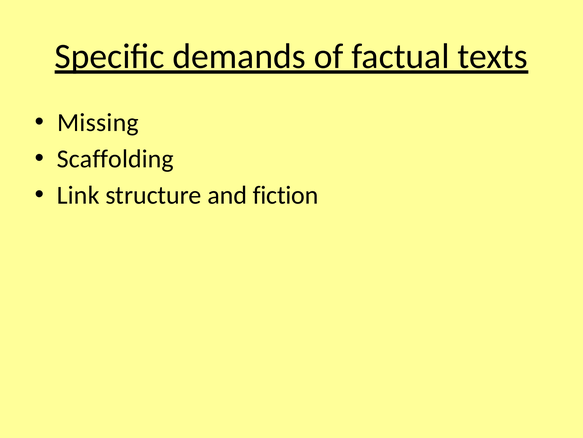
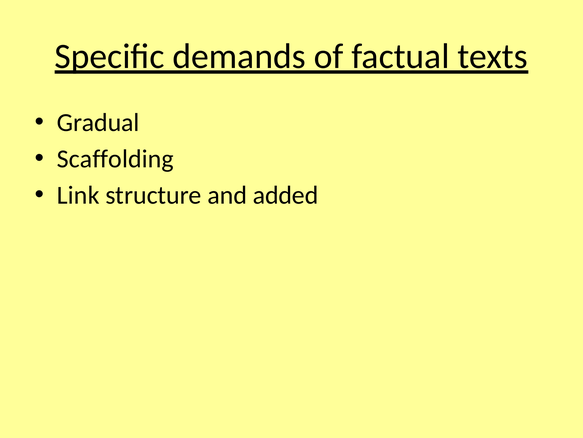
Missing: Missing -> Gradual (98, 122)
fiction: fiction -> added (286, 195)
